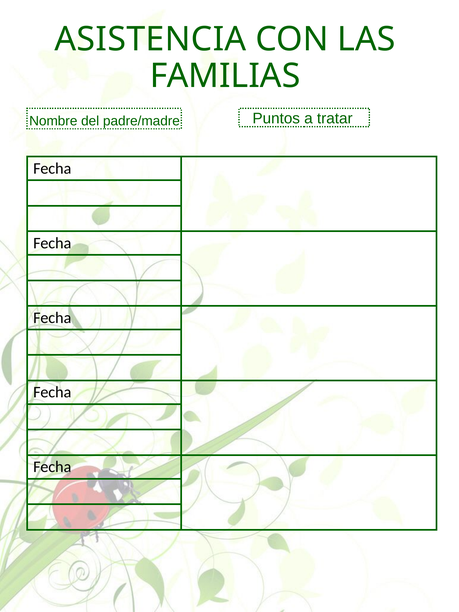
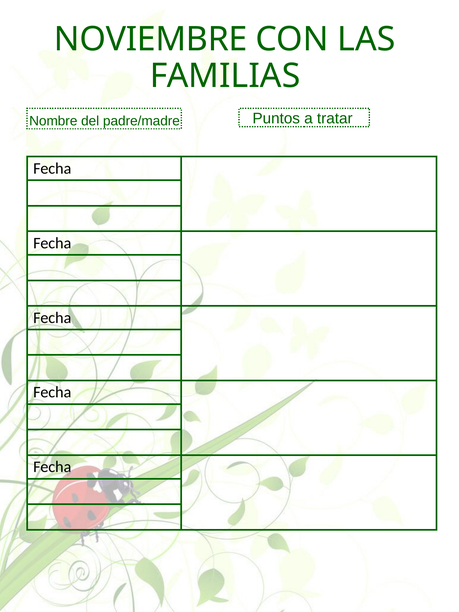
ASISTENCIA: ASISTENCIA -> NOVIEMBRE (151, 39)
